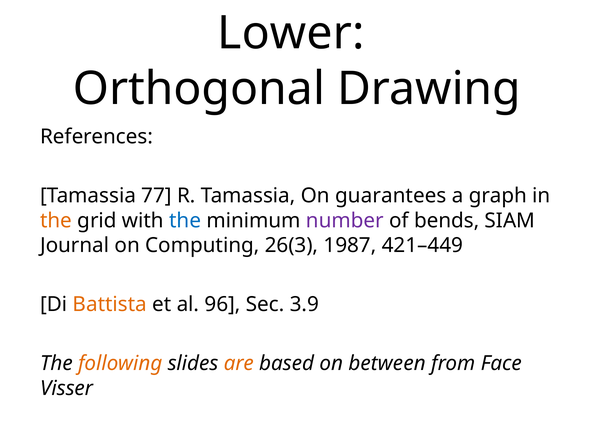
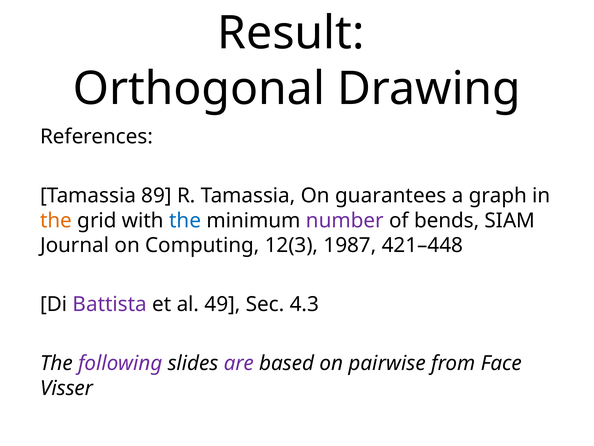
Lower: Lower -> Result (291, 33)
77: 77 -> 89 (157, 195)
26(3: 26(3 -> 12(3 (291, 245)
421–449: 421–449 -> 421–448 (422, 245)
Battista colour: orange -> purple (110, 304)
96: 96 -> 49 (223, 304)
3.9: 3.9 -> 4.3 (304, 304)
following colour: orange -> purple (120, 363)
are colour: orange -> purple (239, 363)
between: between -> pairwise (387, 363)
